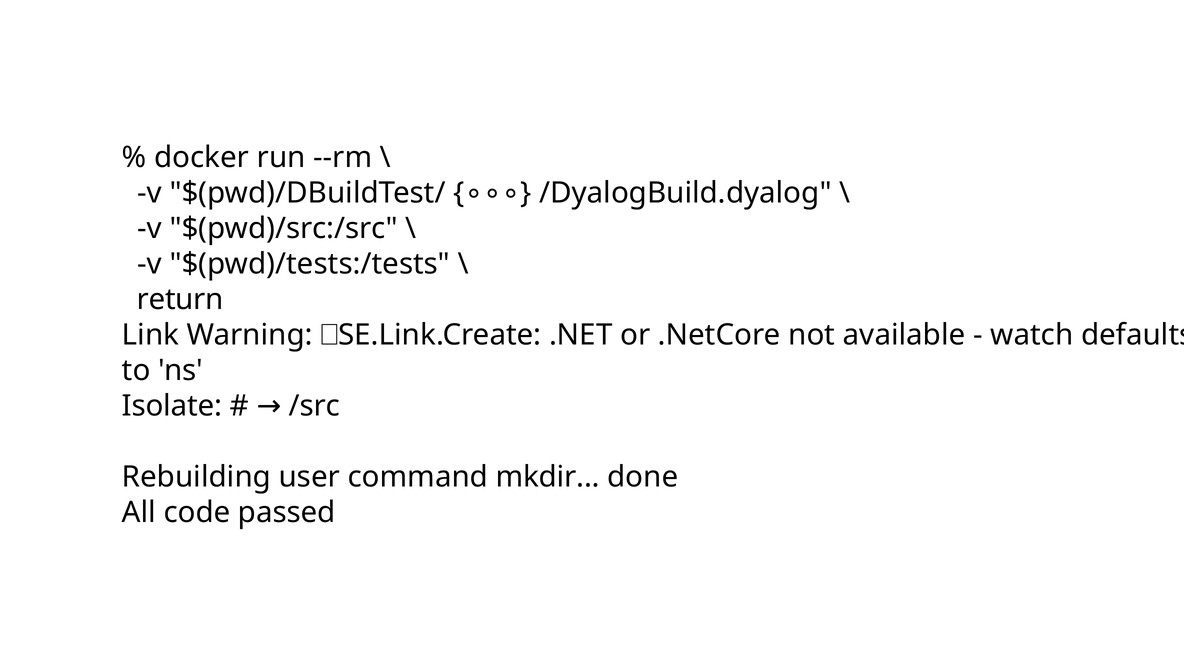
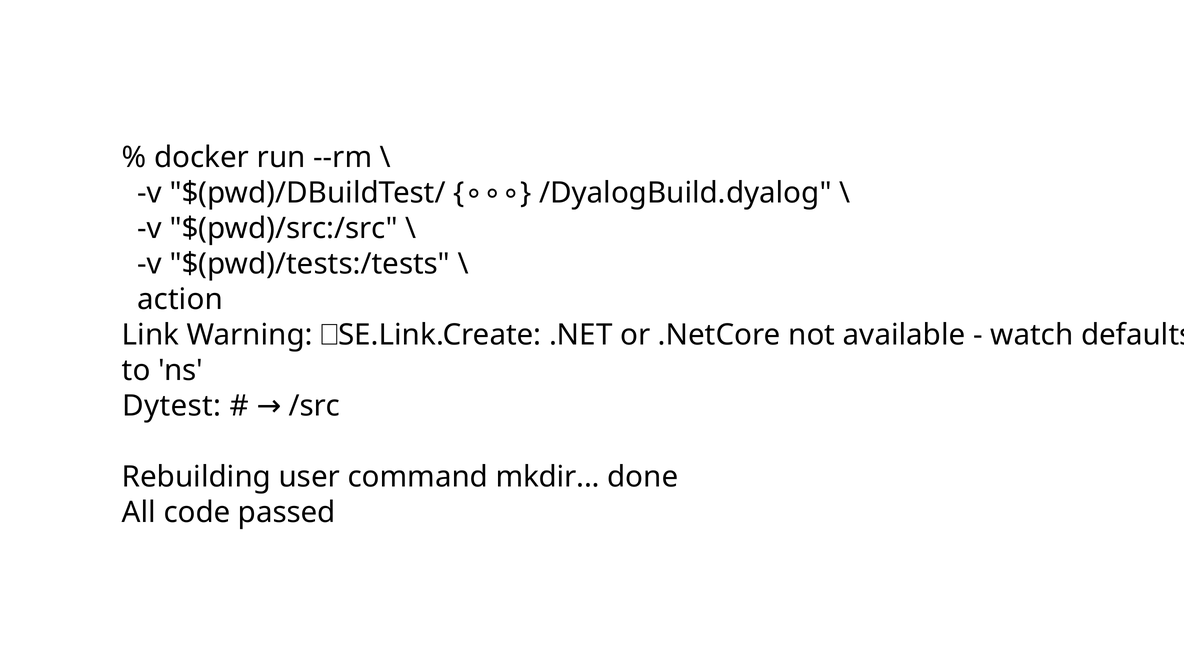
return: return -> action (180, 300)
Isolate: Isolate -> Dytest (172, 406)
